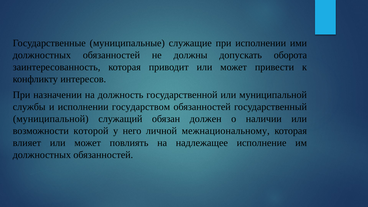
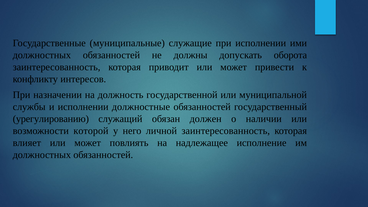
государством: государством -> должностные (141, 107)
муниципальной: муниципальной -> урегулированию (51, 119)
личной межнациональному: межнациональному -> заинтересованность (226, 131)
